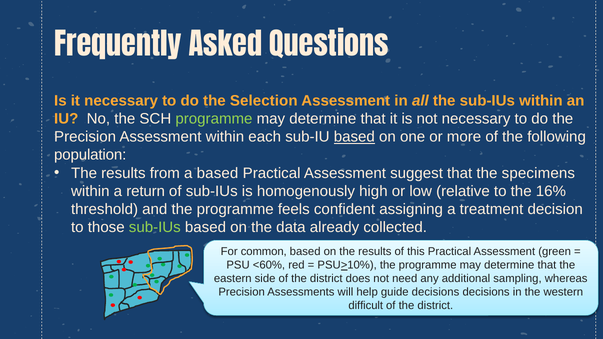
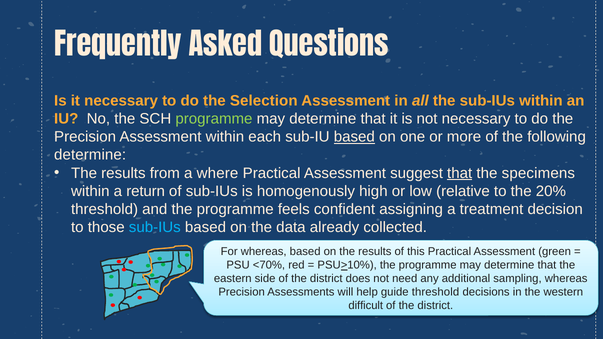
population: population -> determine (90, 155)
a based: based -> where (218, 173)
that underline: none -> present (460, 173)
16%: 16% -> 20% (551, 191)
sub-IUs colour: light green -> light blue (155, 227)
For common: common -> whereas (264, 252)
<60%: <60% -> <70% (269, 265)
guide decisions: decisions -> threshold (435, 292)
